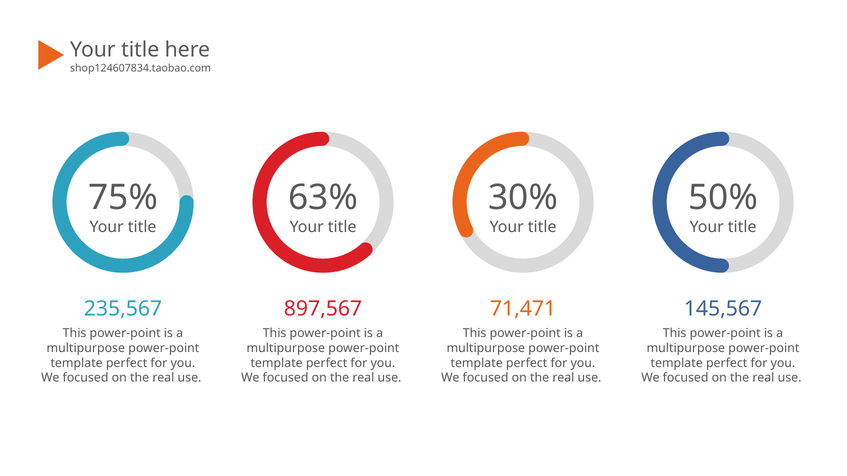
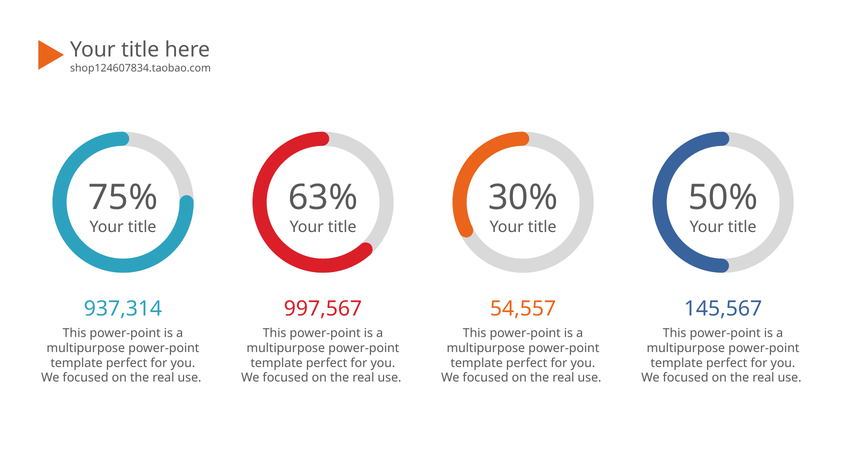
235,567: 235,567 -> 937,314 (123, 309)
897,567: 897,567 -> 997,567 (323, 309)
71,471: 71,471 -> 54,557 (523, 309)
